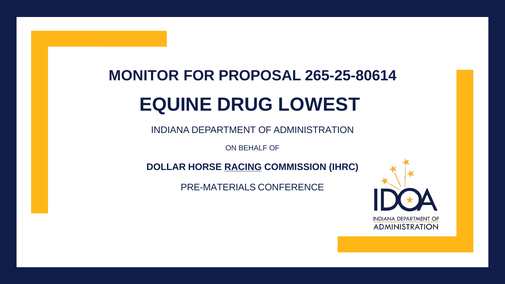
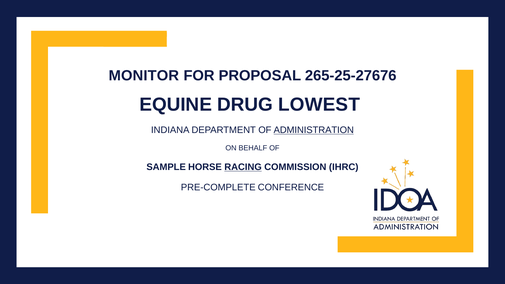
265-25-80614: 265-25-80614 -> 265-25-27676 (351, 76)
ADMINISTRATION underline: none -> present (314, 130)
DOLLAR: DOLLAR -> SAMPLE (166, 167)
PRE-MATERIALS: PRE-MATERIALS -> PRE-COMPLETE (218, 187)
